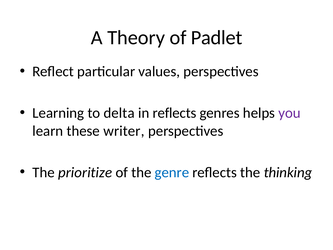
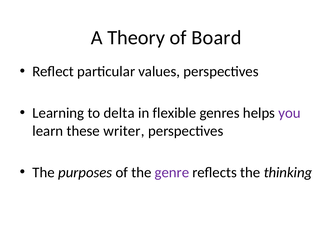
Padlet: Padlet -> Board (216, 38)
in reflects: reflects -> flexible (174, 113)
prioritize: prioritize -> purposes (85, 172)
genre colour: blue -> purple (172, 172)
